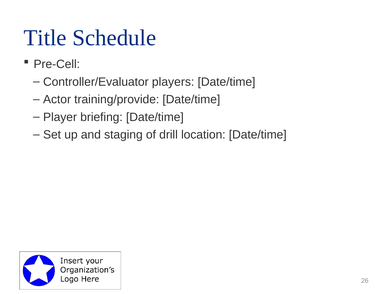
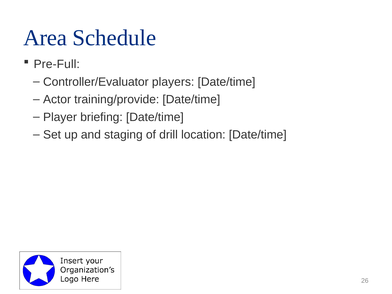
Title: Title -> Area (45, 38)
Pre-Cell: Pre-Cell -> Pre-Full (57, 64)
